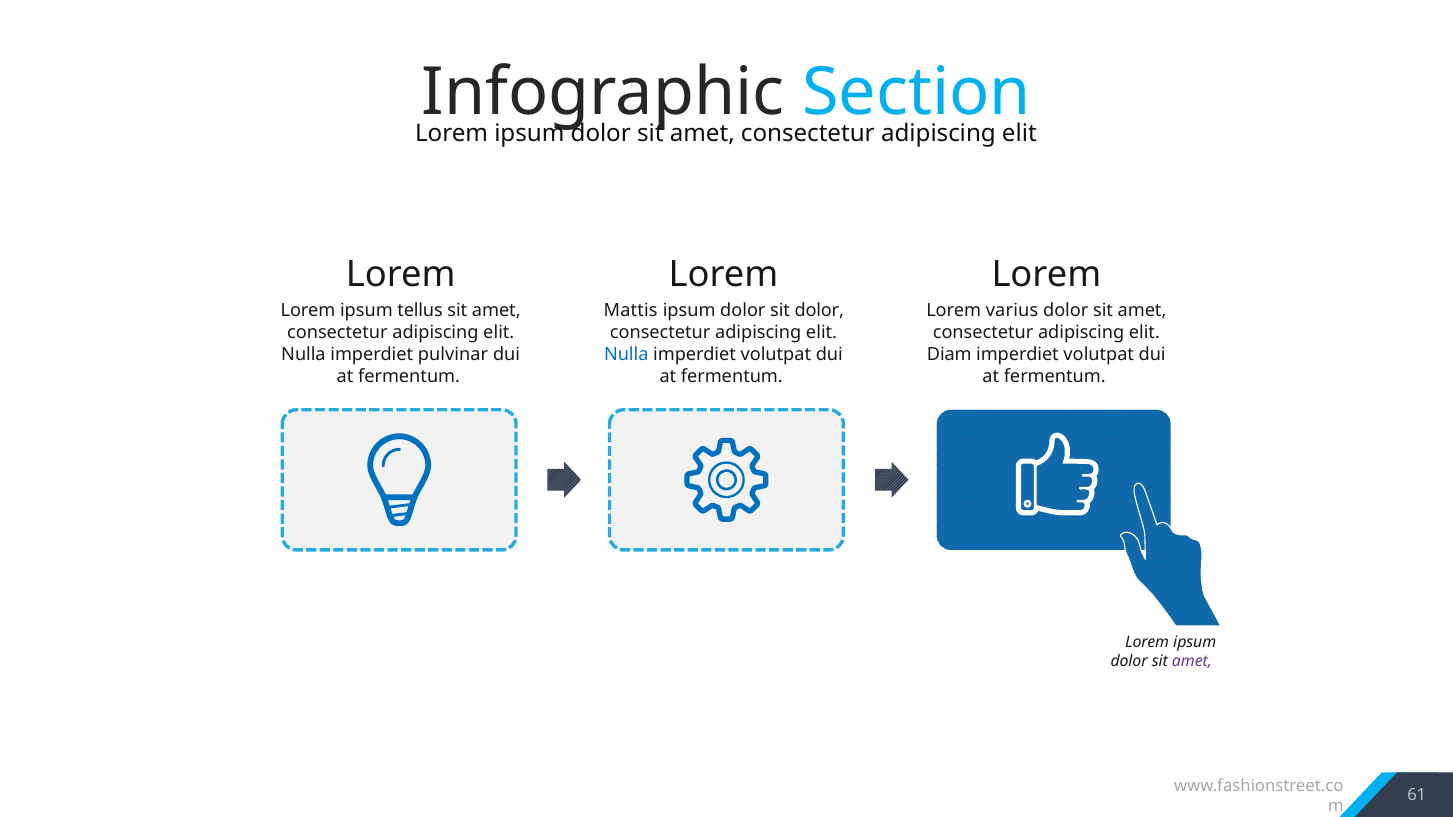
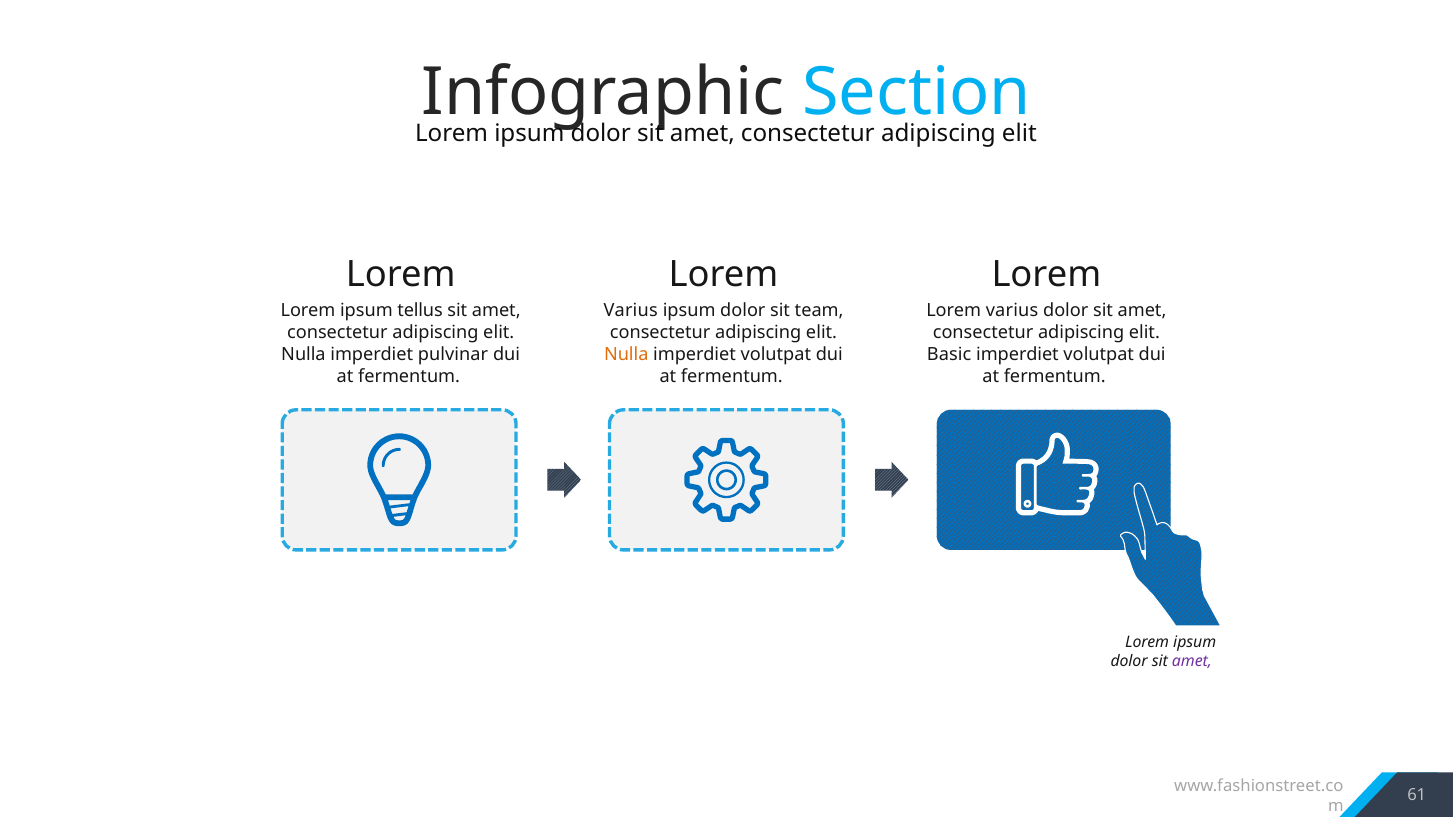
Mattis: Mattis -> Varius (631, 311)
sit dolor: dolor -> team (819, 311)
Nulla colour: blue -> orange (626, 355)
Diam: Diam -> Basic (949, 355)
